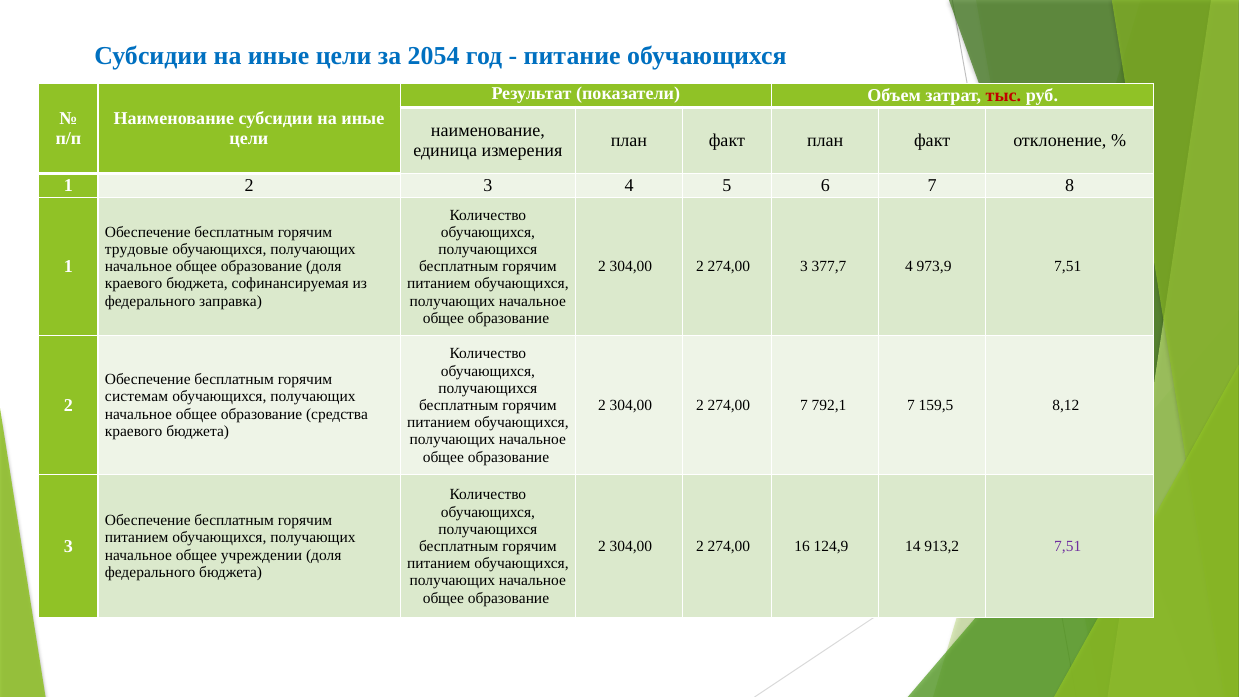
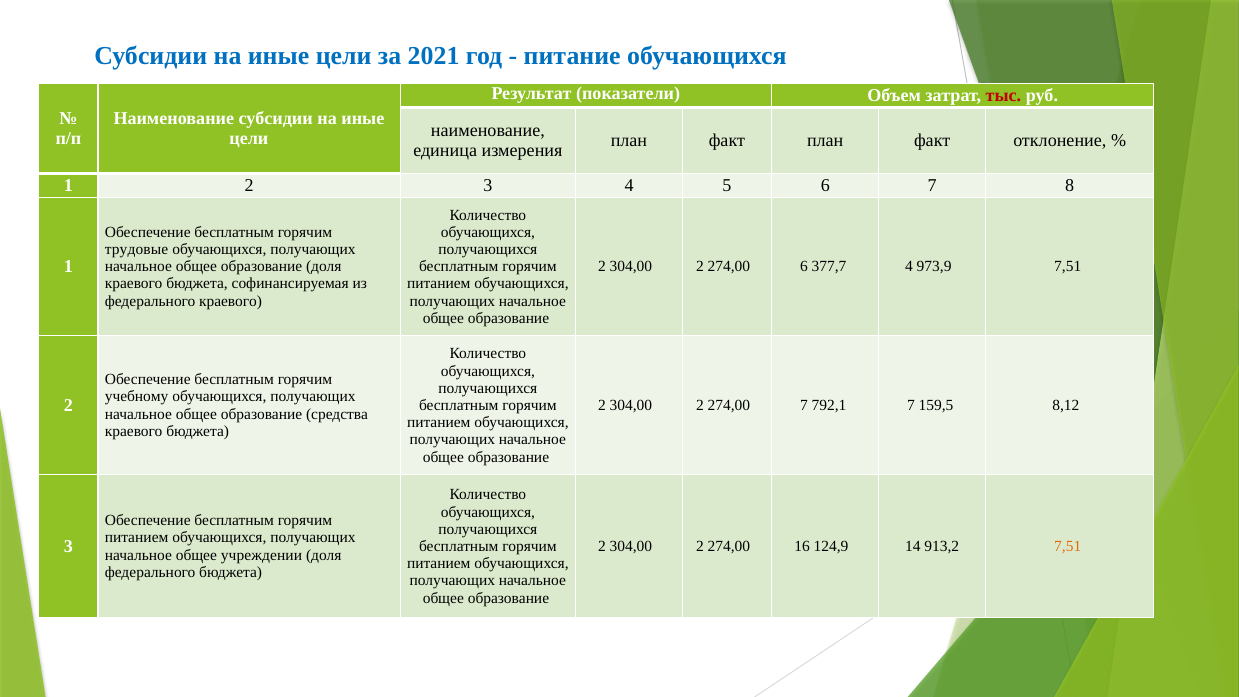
2054: 2054 -> 2021 (434, 56)
274,00 3: 3 -> 6 (804, 267)
федерального заправка: заправка -> краевого (231, 301)
системам: системам -> учебному (137, 397)
7,51 colour: purple -> orange (1068, 546)
